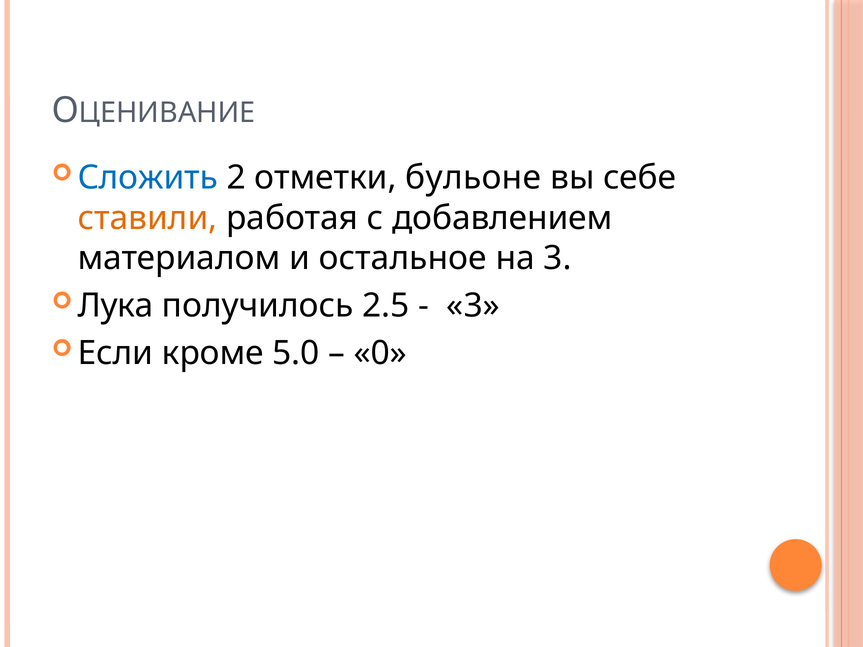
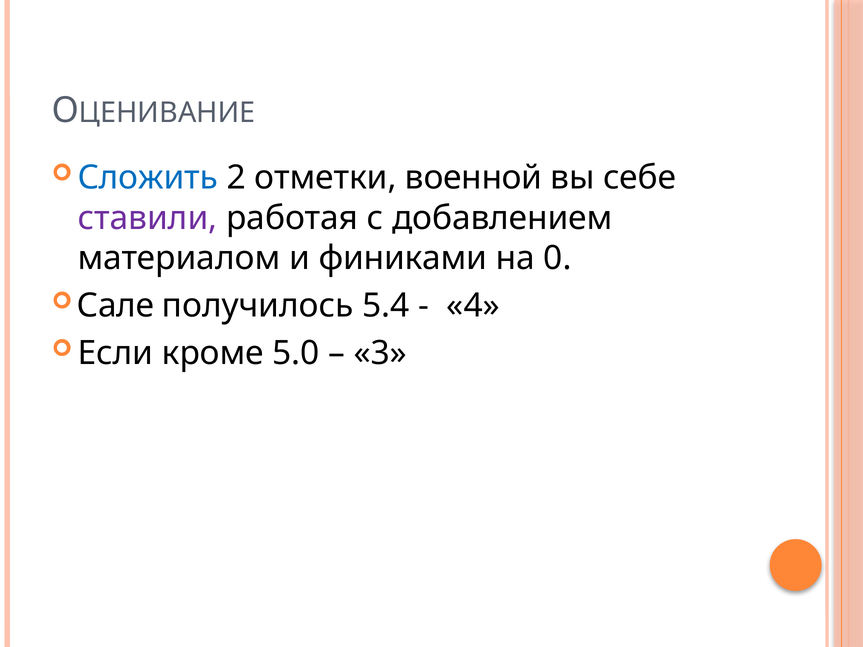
бульоне: бульоне -> военной (474, 178)
ставили colour: orange -> purple (147, 218)
остальное: остальное -> финиками (403, 258)
на 3: 3 -> 0 (558, 258)
Лука: Лука -> Сале (116, 306)
2.5: 2.5 -> 5.4 (386, 306)
3: 3 -> 4 (473, 306)
0: 0 -> 3 (380, 353)
